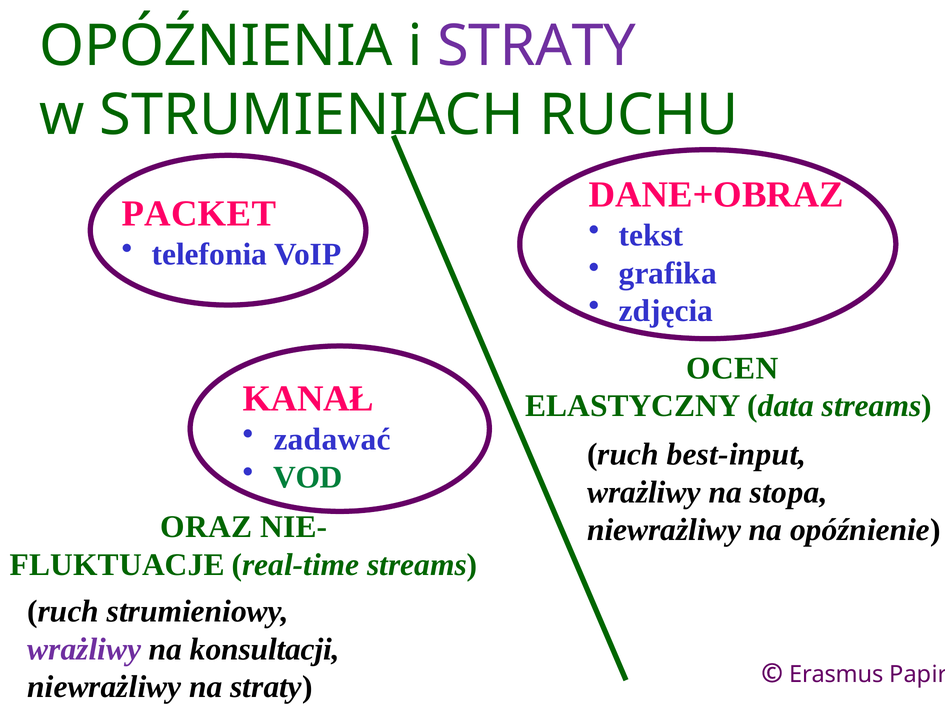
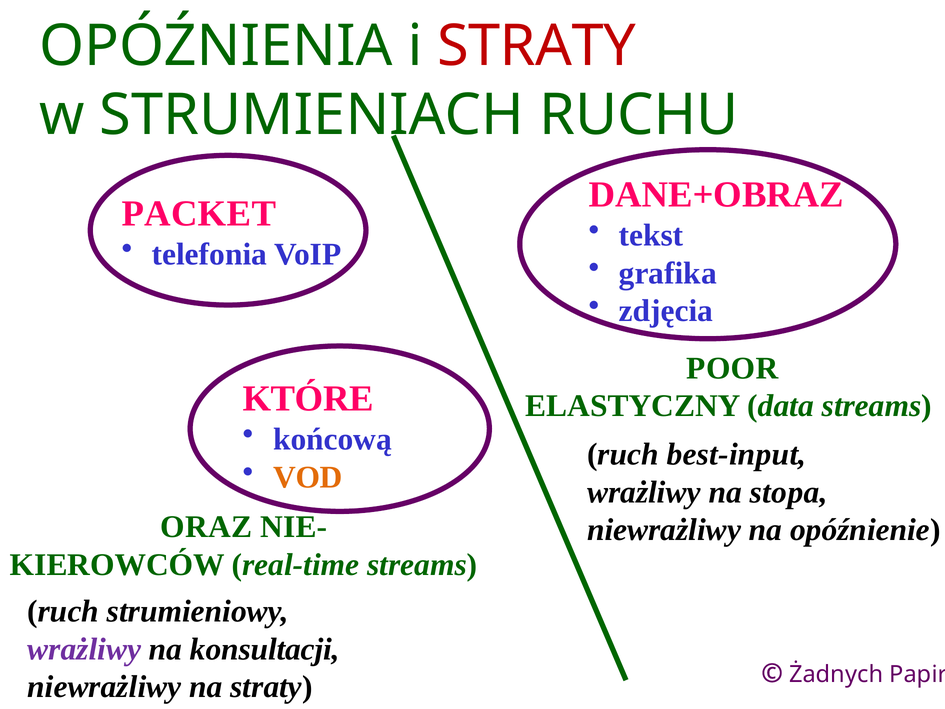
STRATY colour: purple -> red (537, 46)
OCEN: OCEN -> POOR (732, 368)
KANAŁ: KANAŁ -> KTÓRE (308, 399)
zadawać: zadawać -> końcową (332, 439)
VOD colour: green -> orange (308, 477)
FLUKTUACJE: FLUKTUACJE -> KIEROWCÓW (117, 565)
Erasmus: Erasmus -> Żadnych (836, 674)
